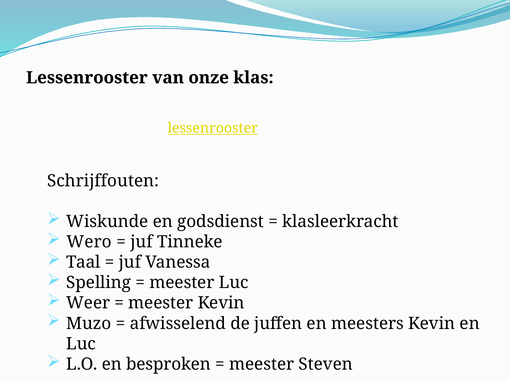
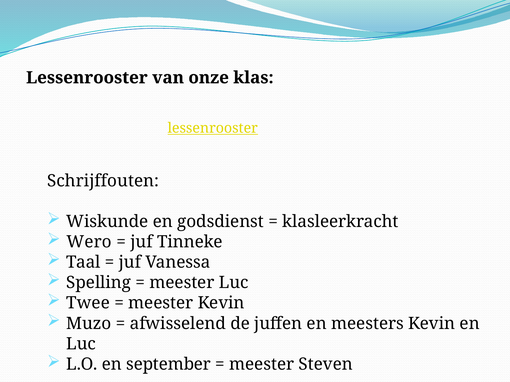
Weer: Weer -> Twee (88, 303)
besproken: besproken -> september (169, 365)
